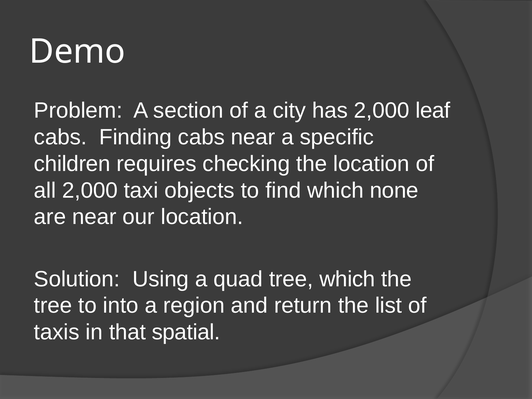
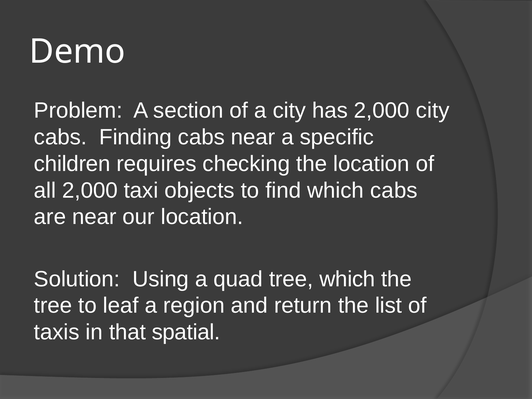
2,000 leaf: leaf -> city (433, 111)
which none: none -> cabs (394, 190)
into: into -> leaf (121, 306)
